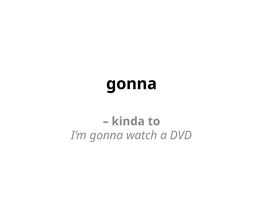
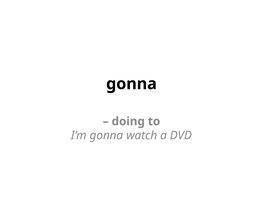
kinda: kinda -> doing (128, 121)
